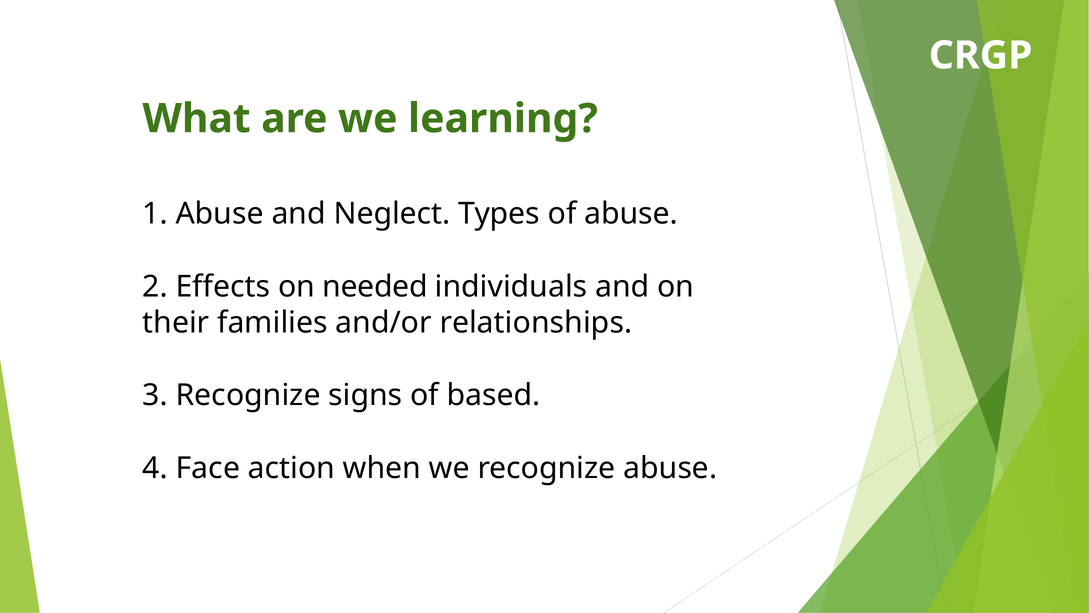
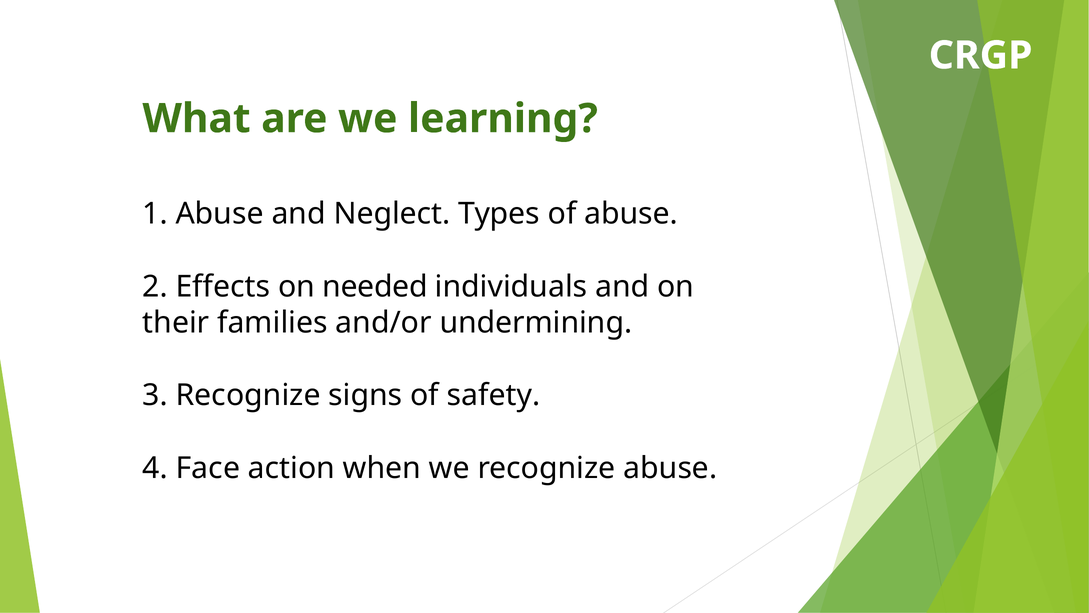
relationships: relationships -> undermining (536, 323)
based: based -> safety (494, 395)
